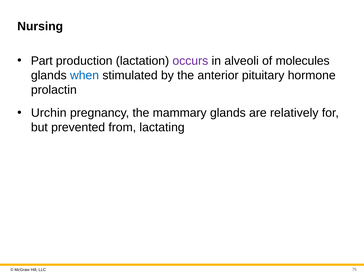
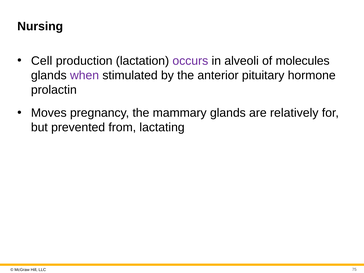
Part: Part -> Cell (42, 61)
when colour: blue -> purple (85, 75)
Urchin: Urchin -> Moves (49, 113)
